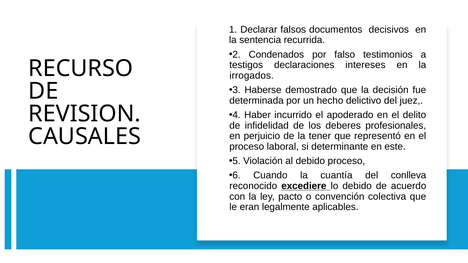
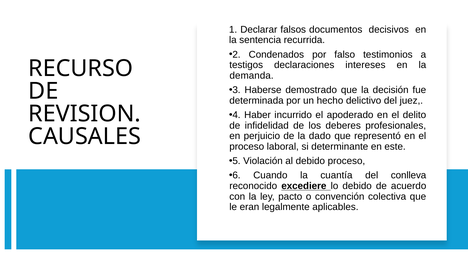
irrogados: irrogados -> demanda (252, 76)
tener: tener -> dado (320, 136)
